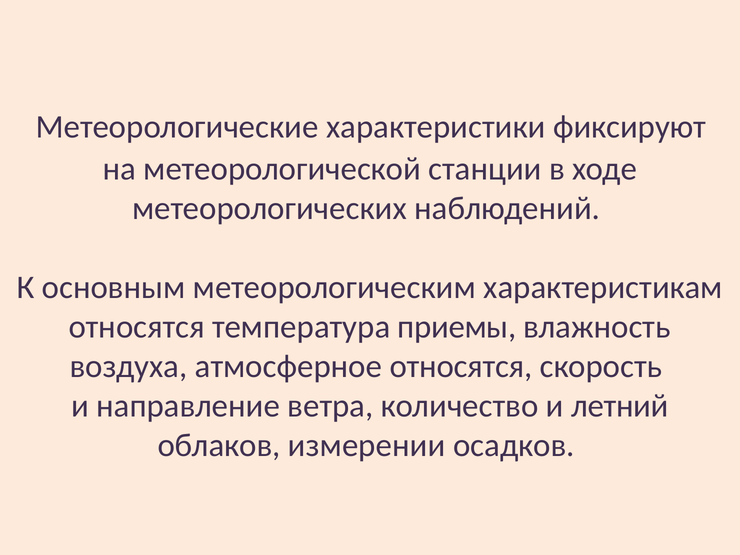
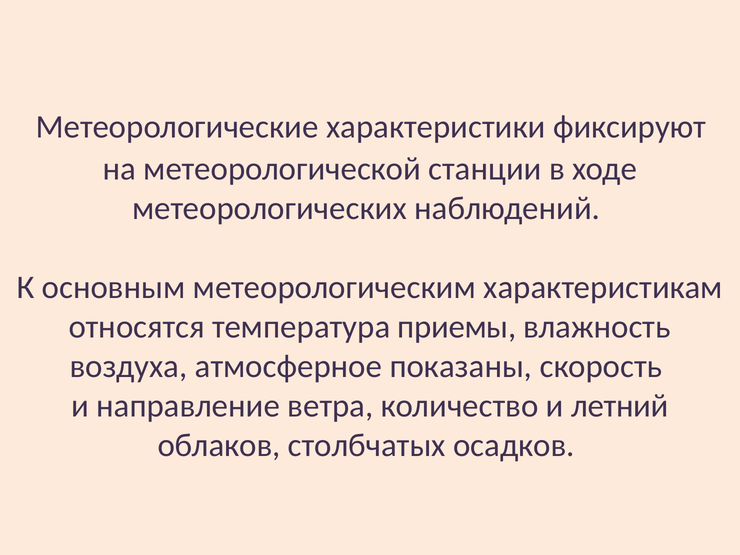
атмосферное относятся: относятся -> показаны (461, 366)
измерении: измерении -> столбчатых (367, 445)
